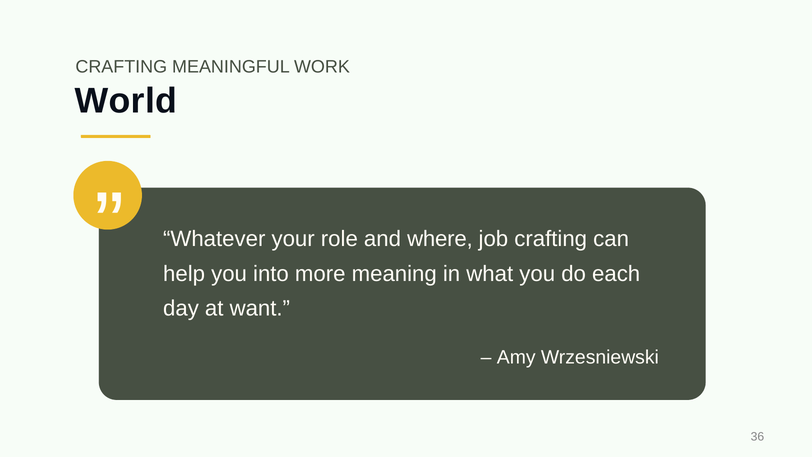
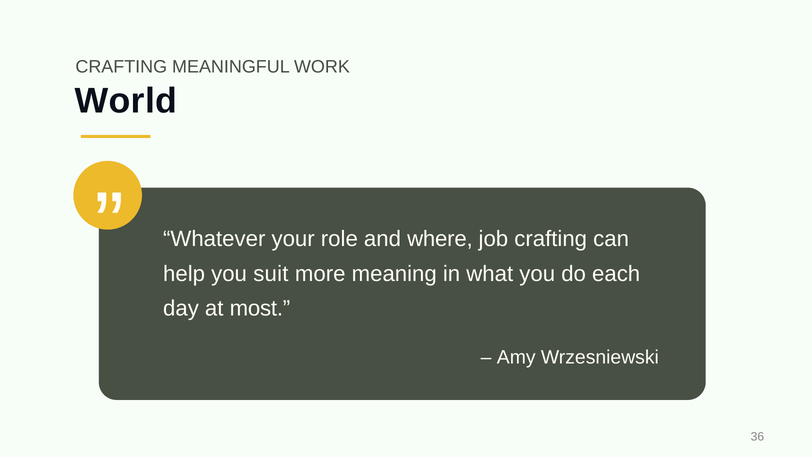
into: into -> suit (271, 274)
want: want -> most (260, 308)
